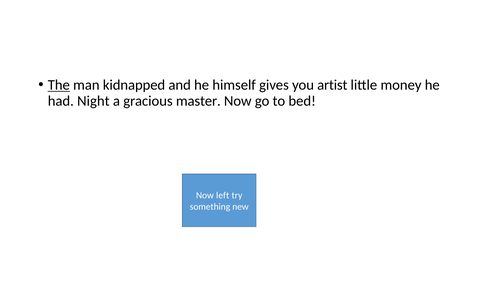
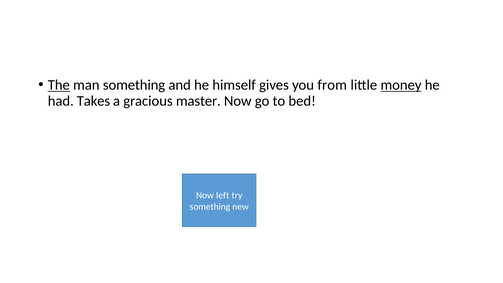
man kidnapped: kidnapped -> something (134, 85)
artist: artist -> from (332, 85)
money underline: none -> present (401, 85)
Night: Night -> Takes (93, 101)
